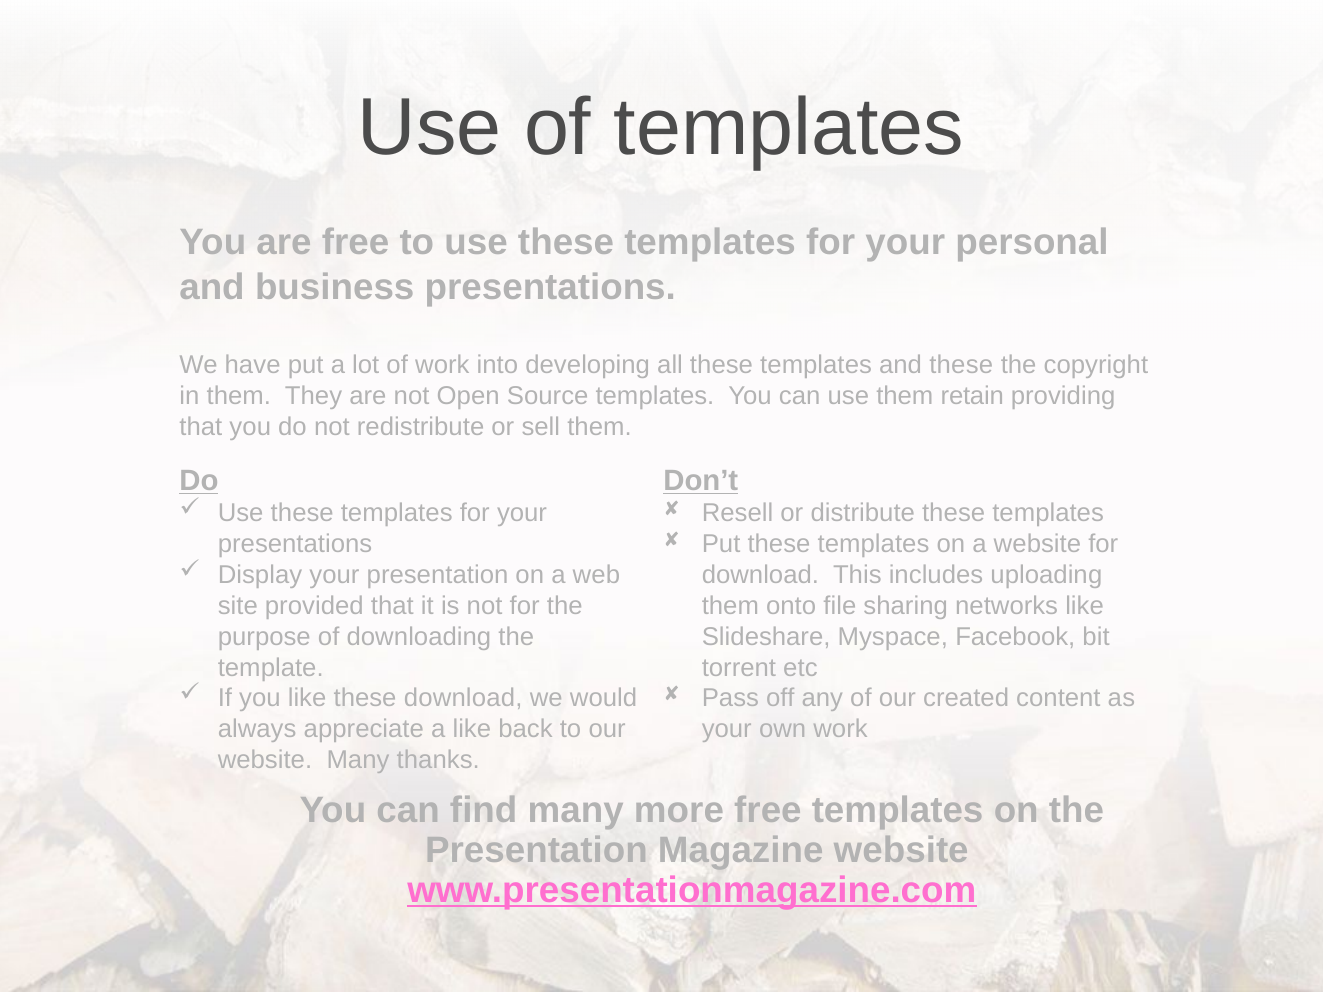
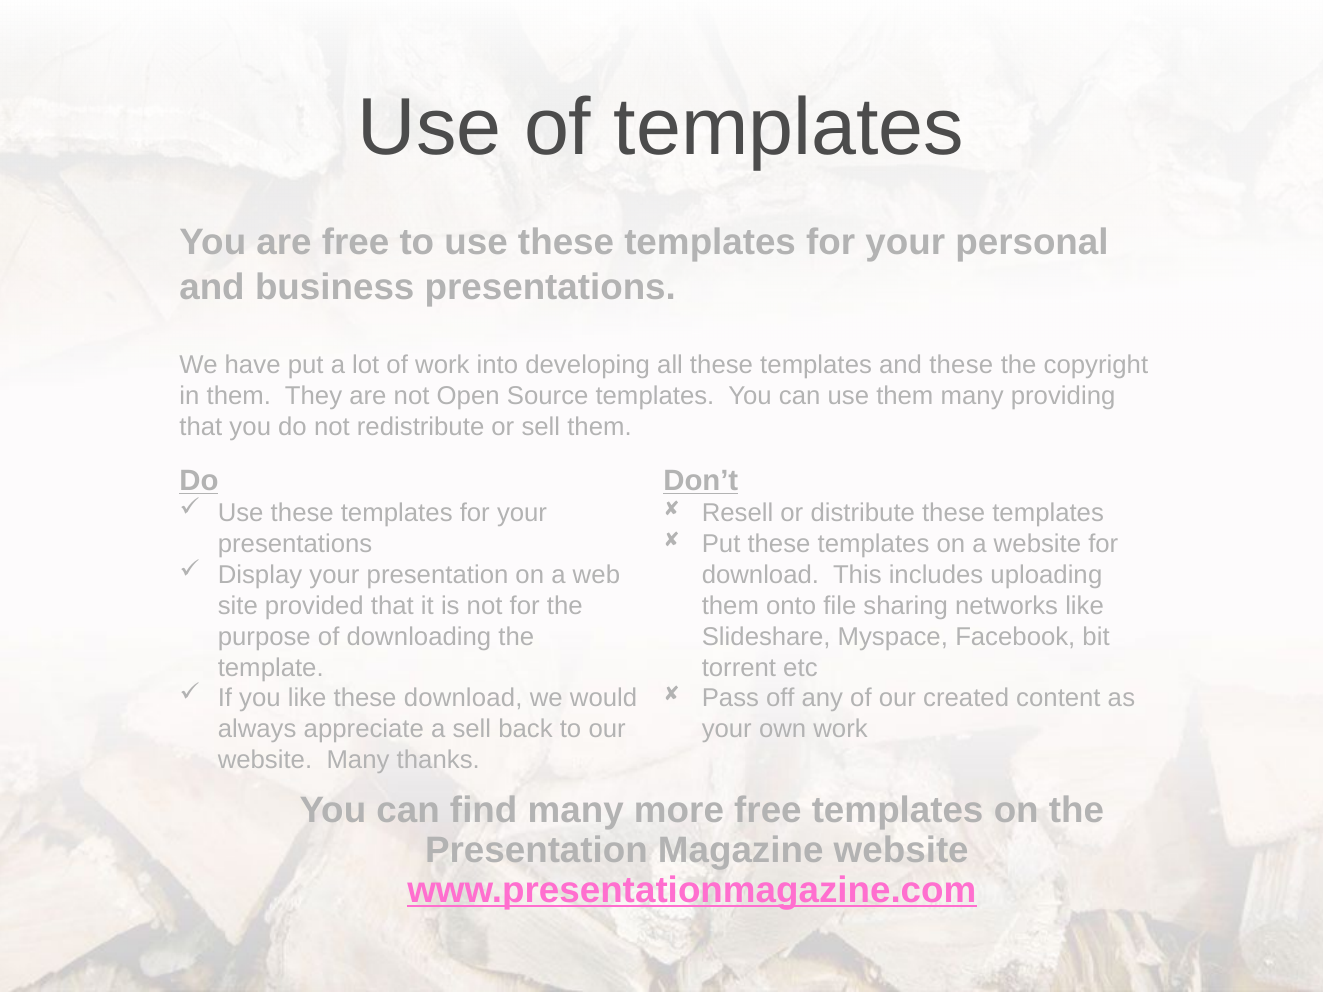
them retain: retain -> many (972, 396)
a like: like -> sell (472, 730)
